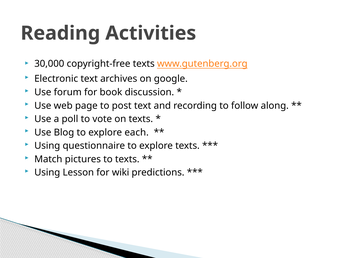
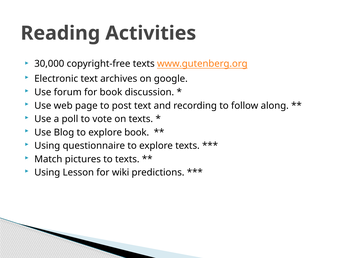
explore each: each -> book (137, 132)
